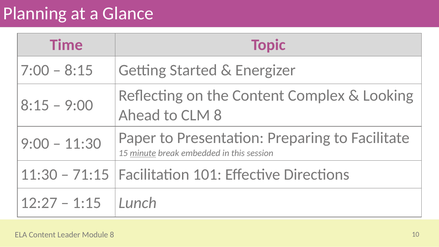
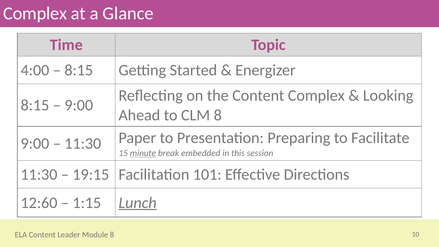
Planning: Planning -> Complex (35, 14)
7:00: 7:00 -> 4:00 (35, 70)
71:15: 71:15 -> 19:15 (91, 174)
12:27: 12:27 -> 12:60 (39, 203)
Lunch underline: none -> present (138, 203)
